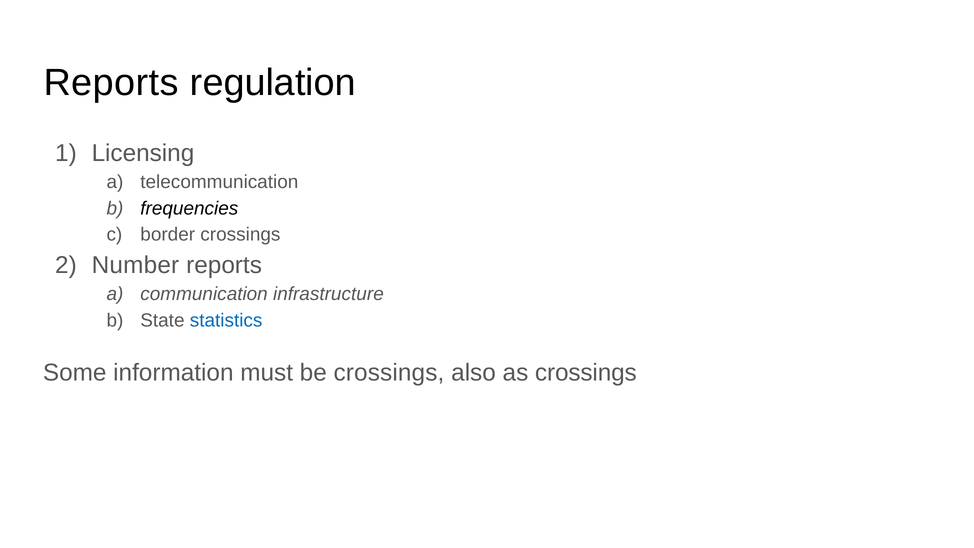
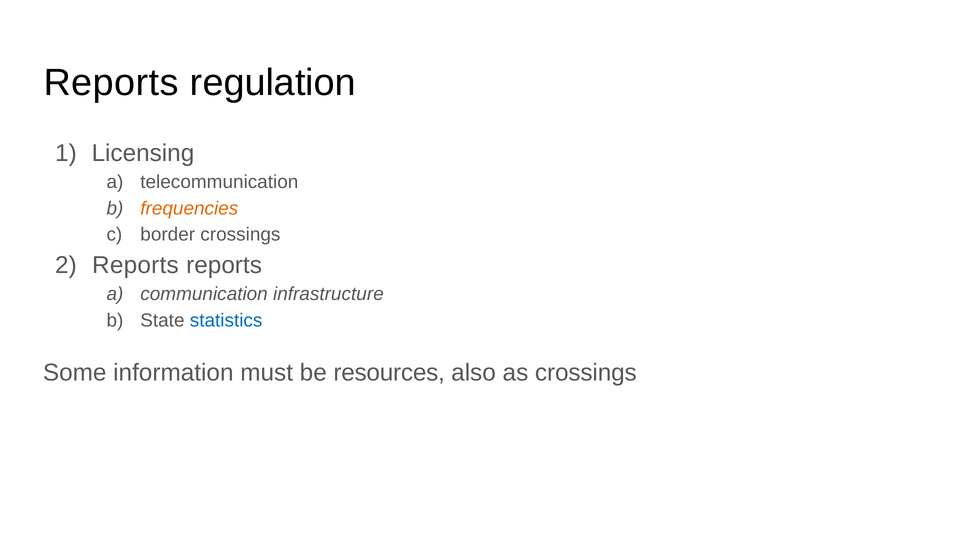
frequencies colour: black -> orange (189, 208)
Number: Number -> Reports (135, 265)
be crossings: crossings -> resources (389, 373)
